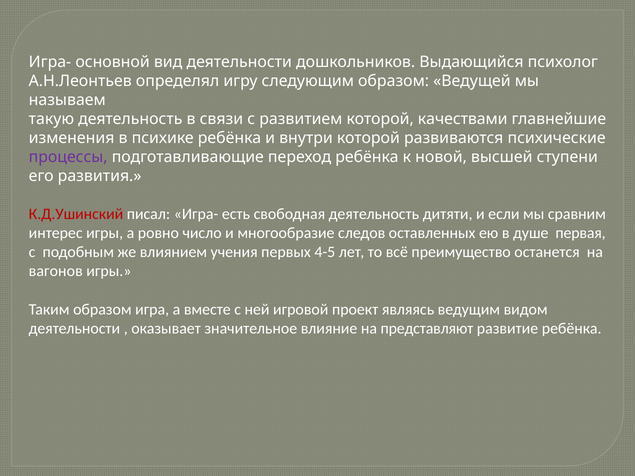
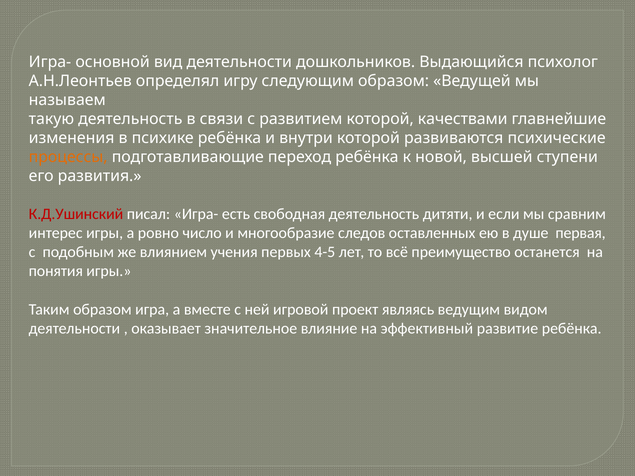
процессы colour: purple -> orange (68, 157)
вагонов: вагонов -> понятия (56, 271)
представляют: представляют -> эффективный (427, 329)
